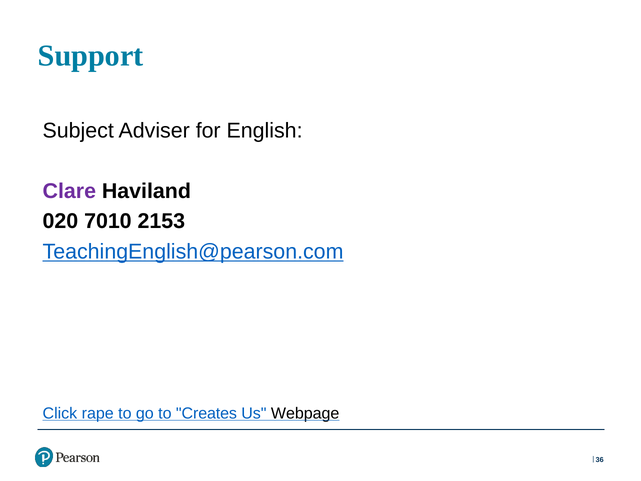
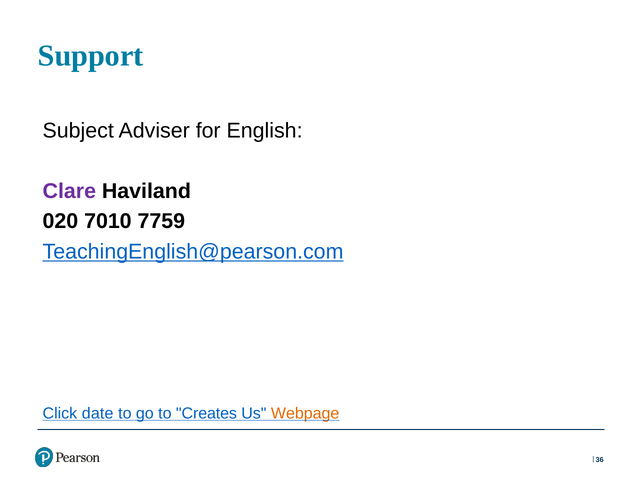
2153: 2153 -> 7759 (161, 221)
rape: rape -> date (98, 413)
Webpage colour: black -> orange (305, 413)
